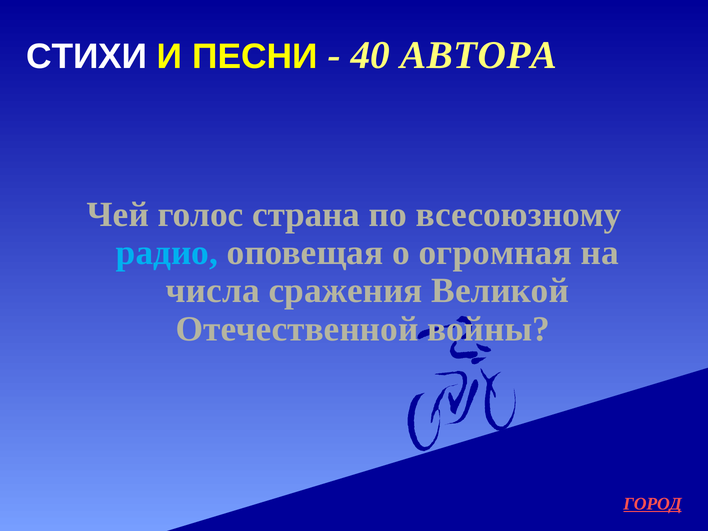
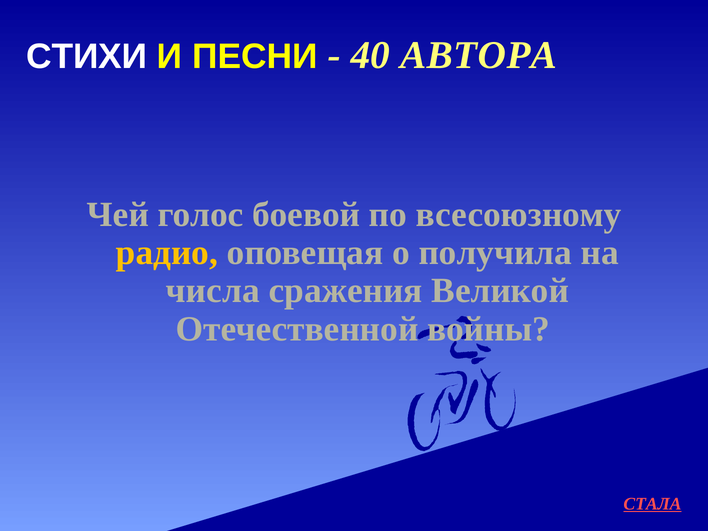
страна: страна -> боевой (306, 214)
радио colour: light blue -> yellow (167, 253)
огромная: огромная -> получила (495, 253)
ГОРОД: ГОРОД -> СТАЛА (653, 504)
